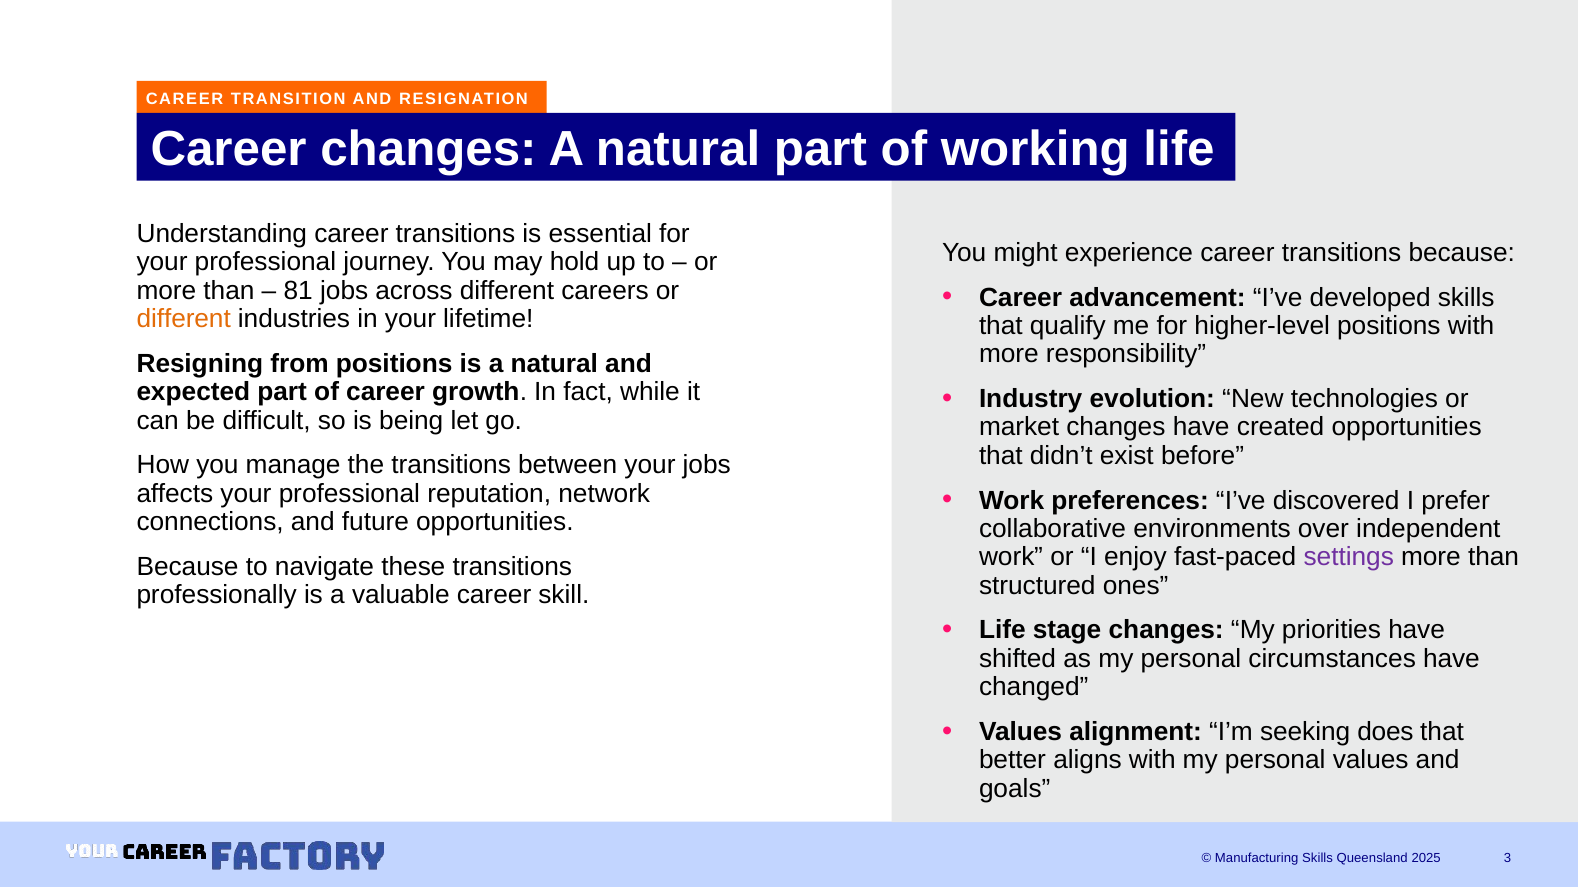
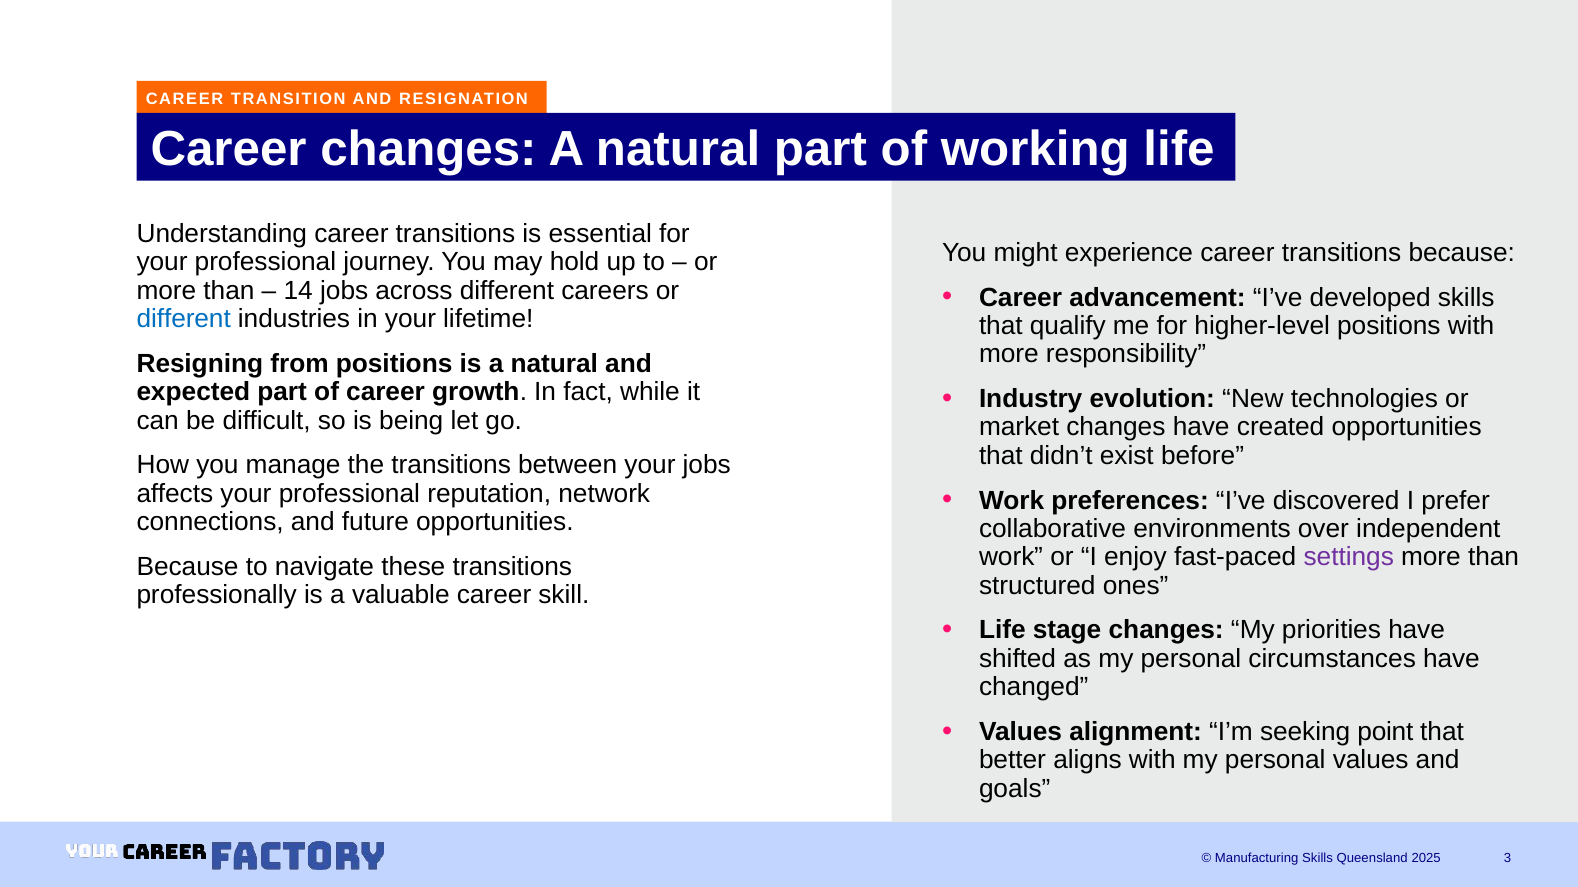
81: 81 -> 14 (298, 291)
different colour: orange -> blue (184, 319)
does: does -> point (1385, 732)
